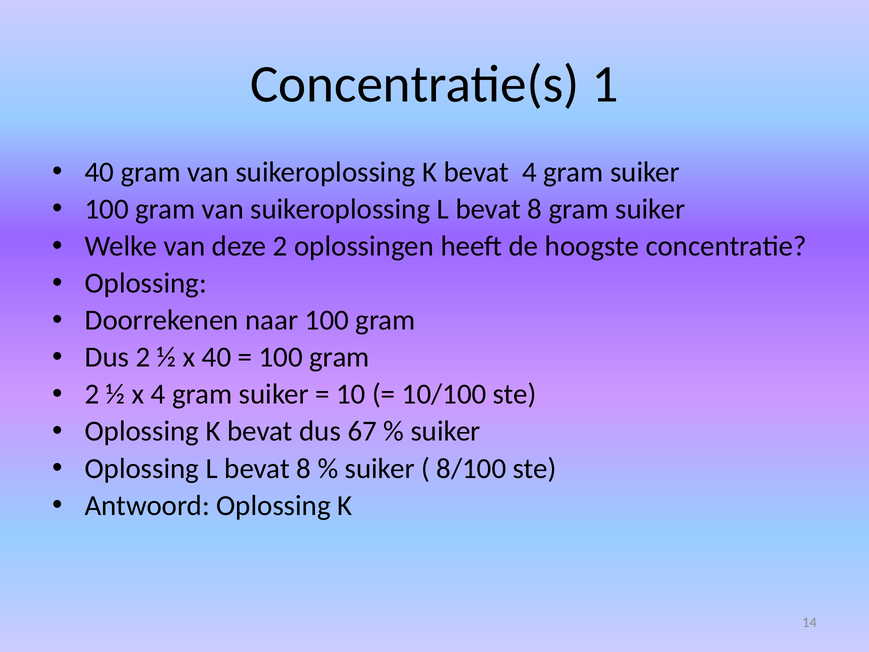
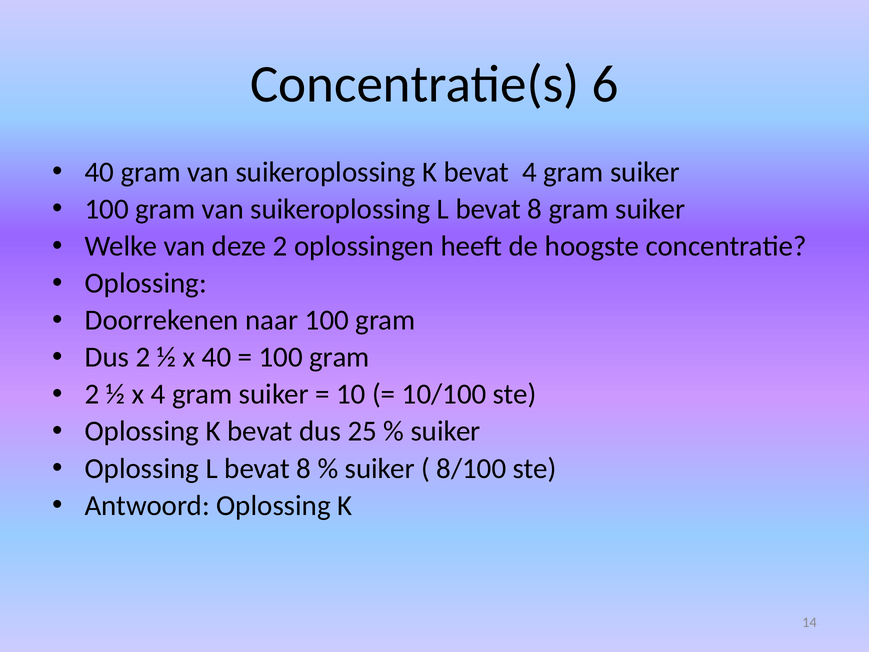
1: 1 -> 6 (605, 84)
67: 67 -> 25 (362, 431)
